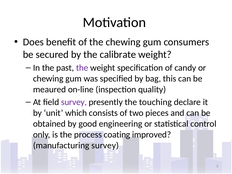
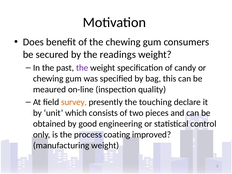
calibrate: calibrate -> readings (118, 54)
survey colour: purple -> orange (74, 102)
manufacturing survey: survey -> weight (105, 145)
